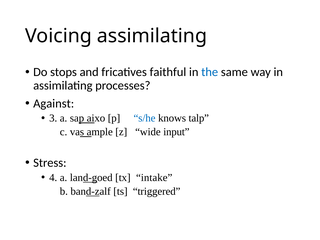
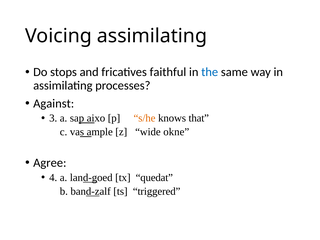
s/he colour: blue -> orange (145, 118)
talp: talp -> that (199, 118)
input: input -> okne (176, 132)
Stress: Stress -> Agree (50, 163)
intake: intake -> quedat (154, 178)
